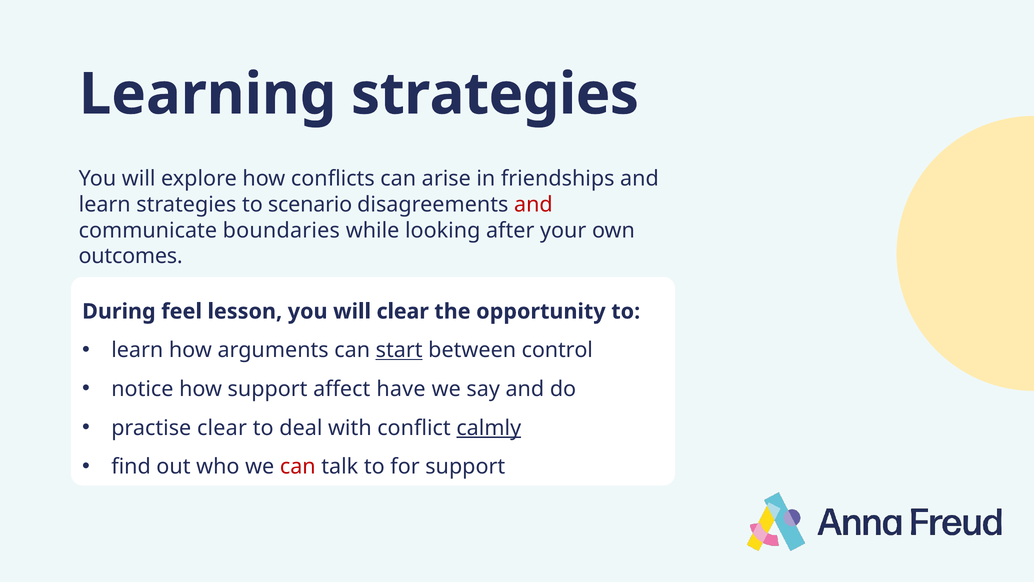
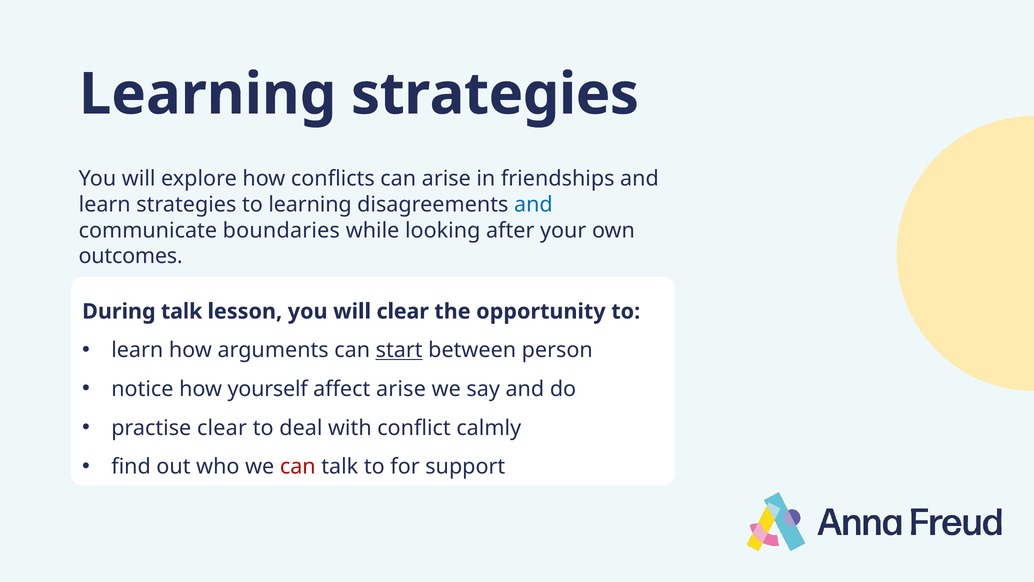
to scenario: scenario -> learning (310, 204)
and colour: red -> blue (533, 204)
During feel: feel -> talk (182, 311)
control: control -> person (557, 350)
how support: support -> yourself (268, 389)
affect have: have -> arise (401, 389)
calmly underline: present -> none (489, 428)
